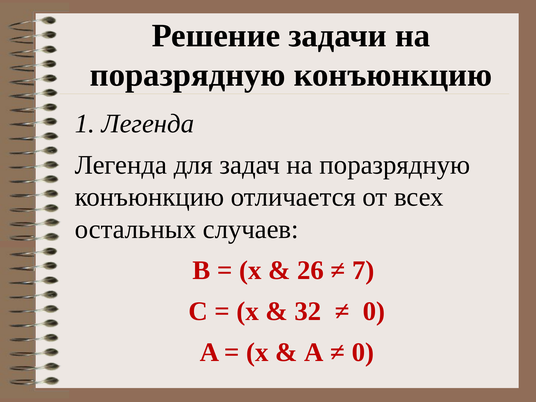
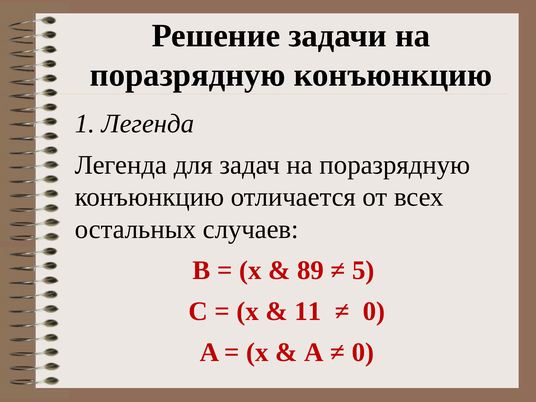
26: 26 -> 89 (311, 270)
7: 7 -> 5 (363, 270)
32: 32 -> 11 (308, 311)
